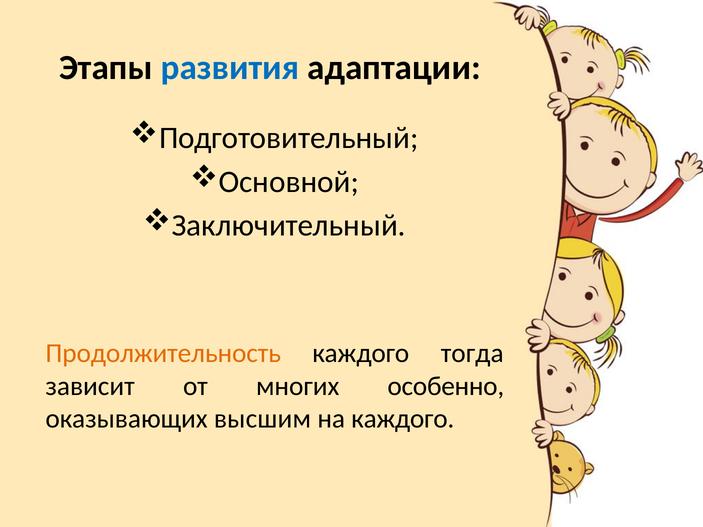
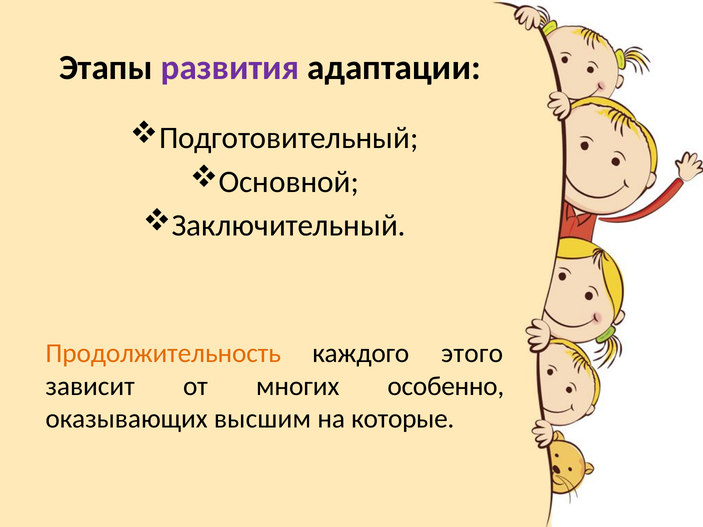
развития colour: blue -> purple (230, 68)
тогда: тогда -> этого (472, 353)
на каждого: каждого -> которые (403, 419)
